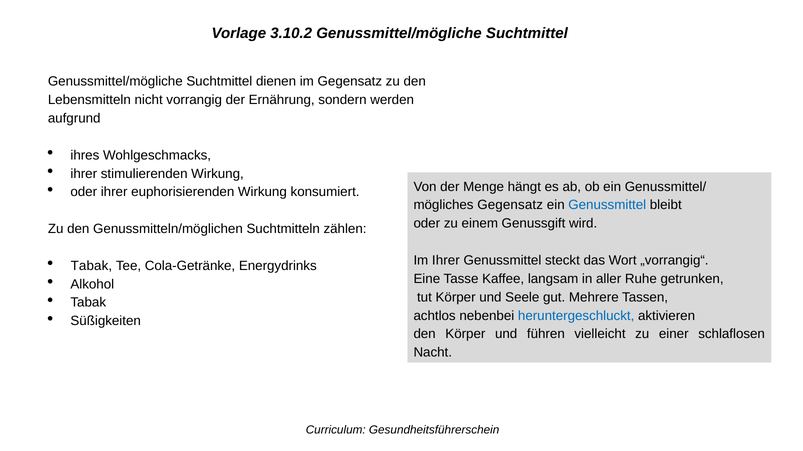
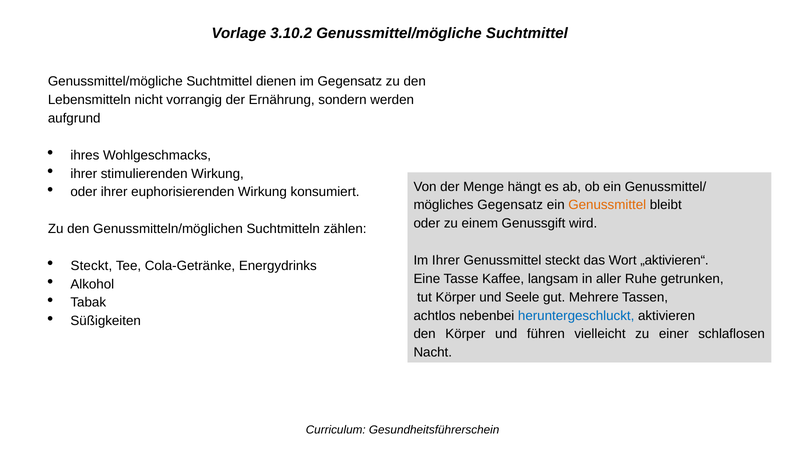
Genussmittel colour: blue -> orange (607, 205)
„vorrangig“: „vorrangig“ -> „aktivieren“ (675, 261)
Tabak: Tabak -> Steckt (91, 266)
